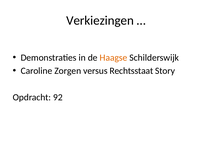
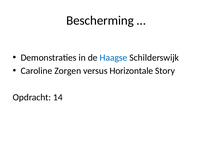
Verkiezingen: Verkiezingen -> Bescherming (100, 21)
Haagse colour: orange -> blue (113, 58)
Rechtsstaat: Rechtsstaat -> Horizontale (131, 71)
92: 92 -> 14 (58, 97)
